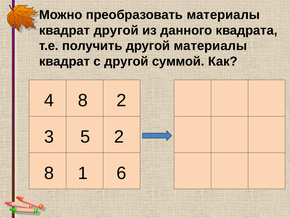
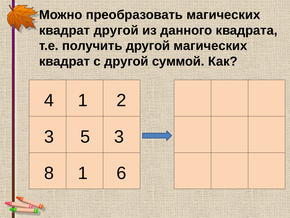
преобразовать материалы: материалы -> магических (223, 15)
другой материалы: материалы -> магических (210, 46)
4 8: 8 -> 1 (83, 100)
3 2: 2 -> 3 (119, 137)
